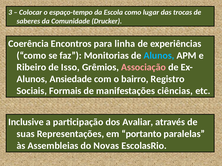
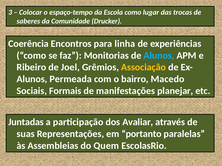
Isso: Isso -> Joel (70, 67)
Associação colour: pink -> yellow (144, 67)
Ansiedade: Ansiedade -> Permeada (71, 79)
Registro: Registro -> Macedo (168, 79)
ciências: ciências -> planejar (175, 91)
Inclusive: Inclusive -> Juntadas (26, 122)
Novas: Novas -> Quem (106, 146)
